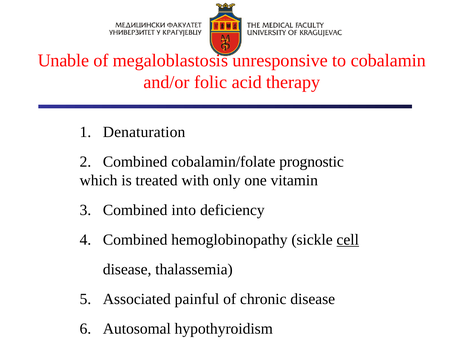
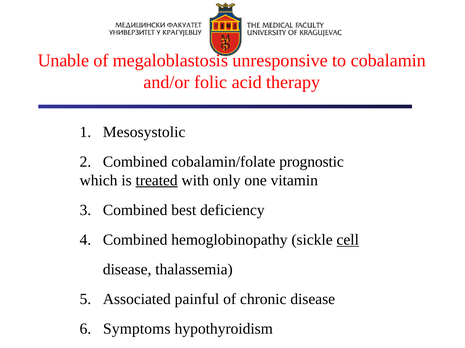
Denaturation: Denaturation -> Mesosystolic (144, 132)
treated underline: none -> present (157, 181)
into: into -> best (184, 210)
Autosomal: Autosomal -> Symptoms (137, 329)
